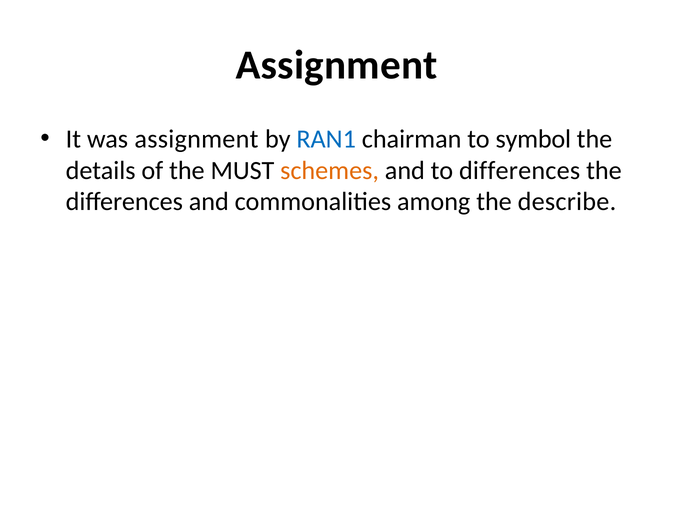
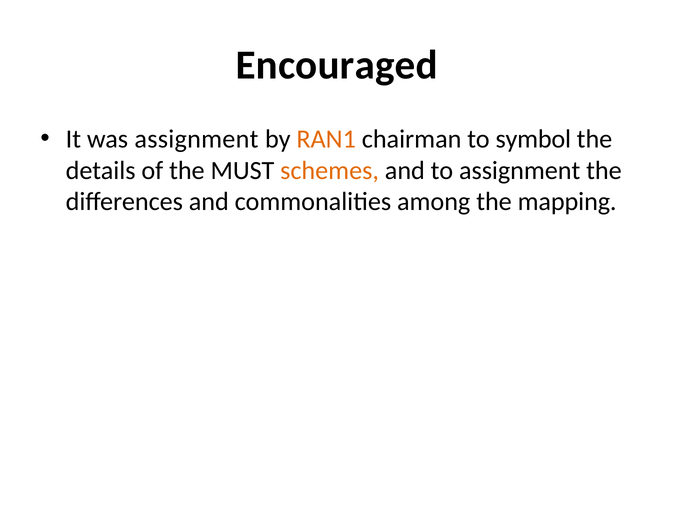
Assignment: Assignment -> Encouraged (337, 65)
RAN1 colour: blue -> orange (326, 139)
to differences: differences -> assignment (520, 170)
describe: describe -> mapping (567, 202)
